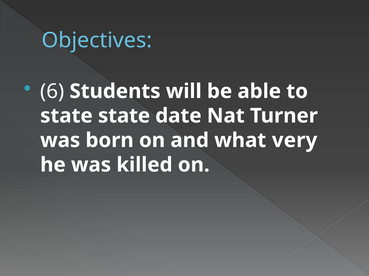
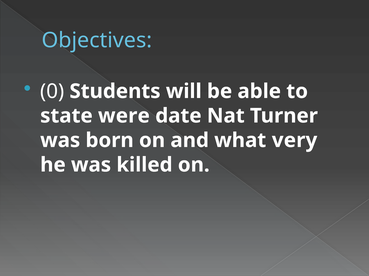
6: 6 -> 0 (52, 92)
state state: state -> were (124, 116)
